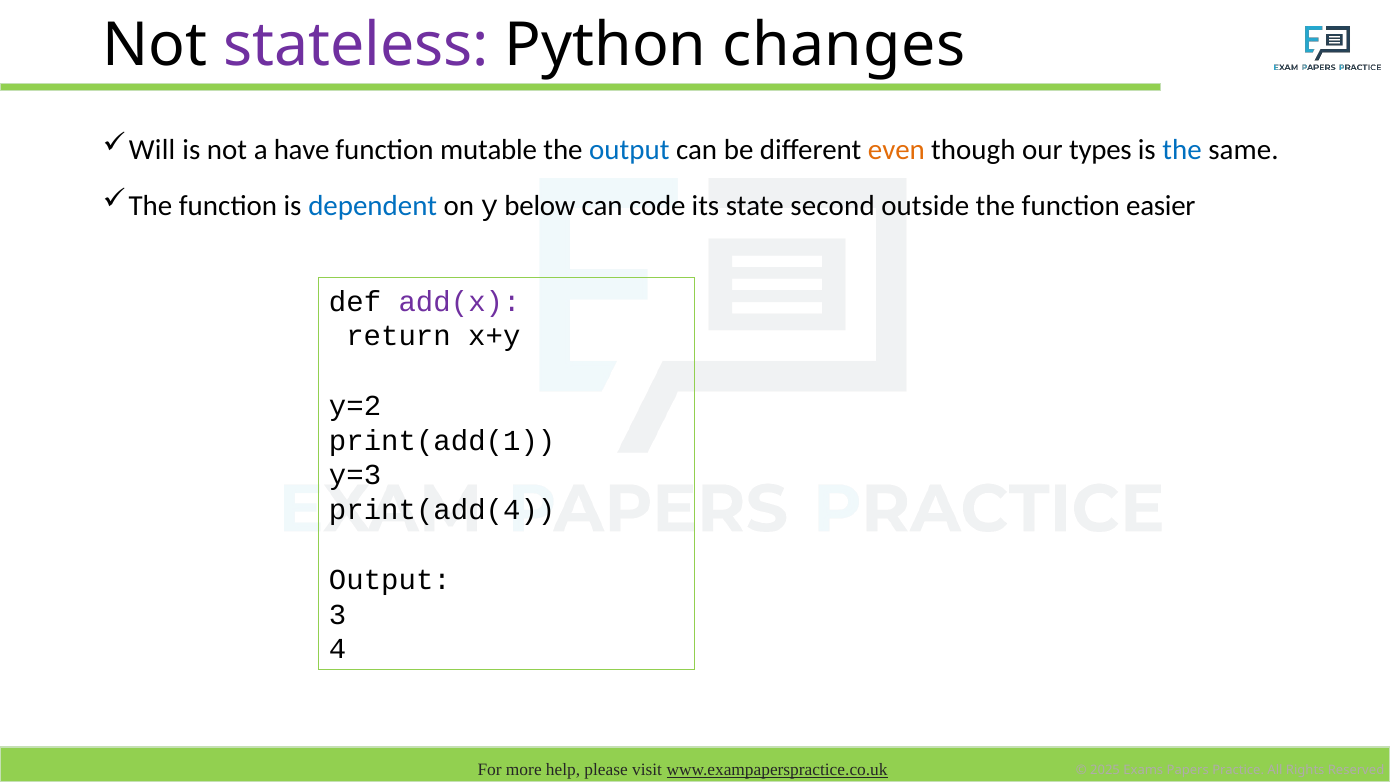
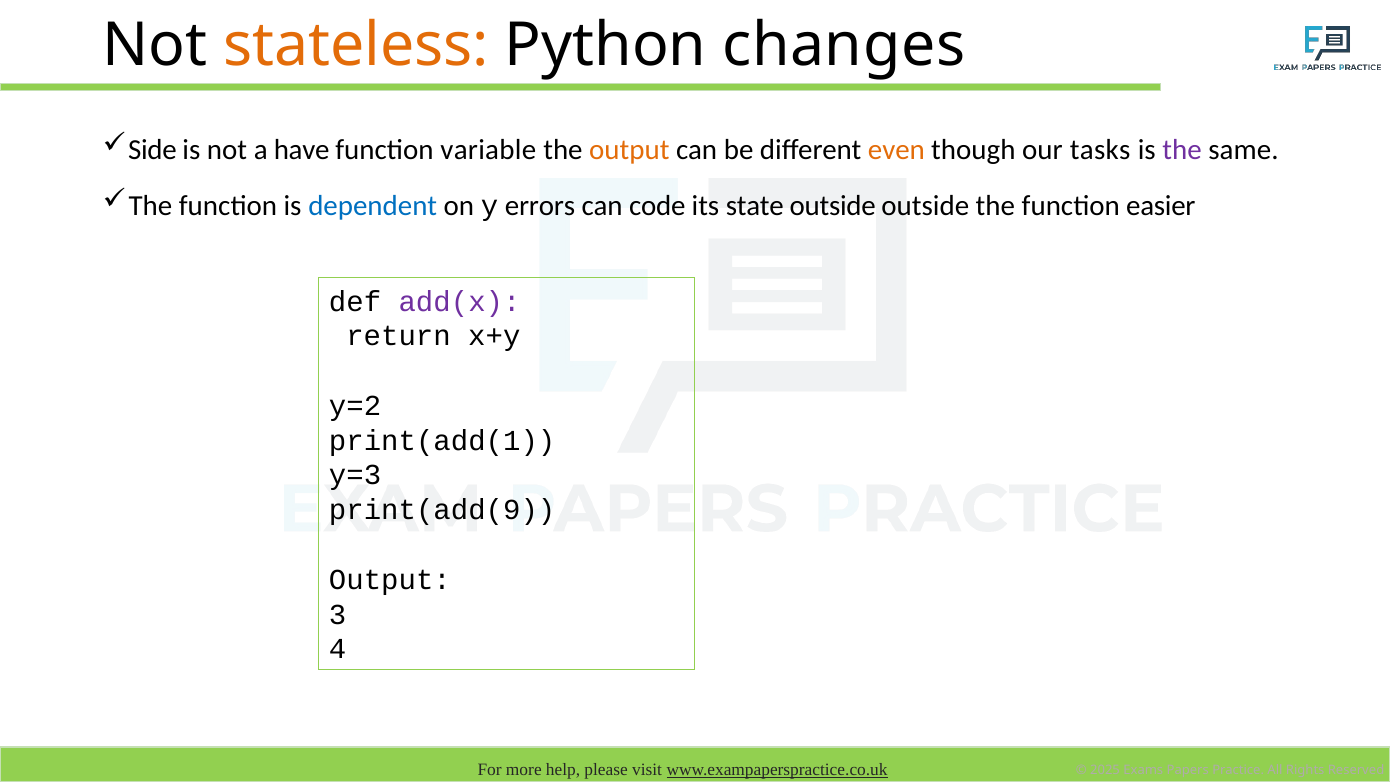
stateless colour: purple -> orange (356, 46)
Will: Will -> Side (152, 149)
mutable: mutable -> variable (488, 149)
output colour: blue -> orange (629, 149)
types: types -> tasks (1100, 149)
the colour: blue -> purple (1182, 149)
below: below -> errors (540, 206)
state second: second -> outside (833, 206)
print(add(4: print(add(4 -> print(add(9 (442, 510)
